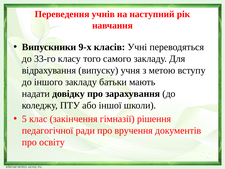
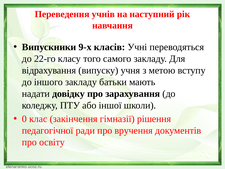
33-го: 33-го -> 22-го (45, 59)
5: 5 -> 0 (24, 119)
